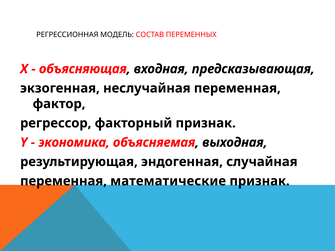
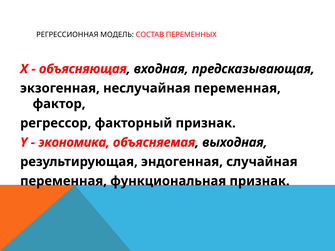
математические: математические -> функциональная (168, 181)
